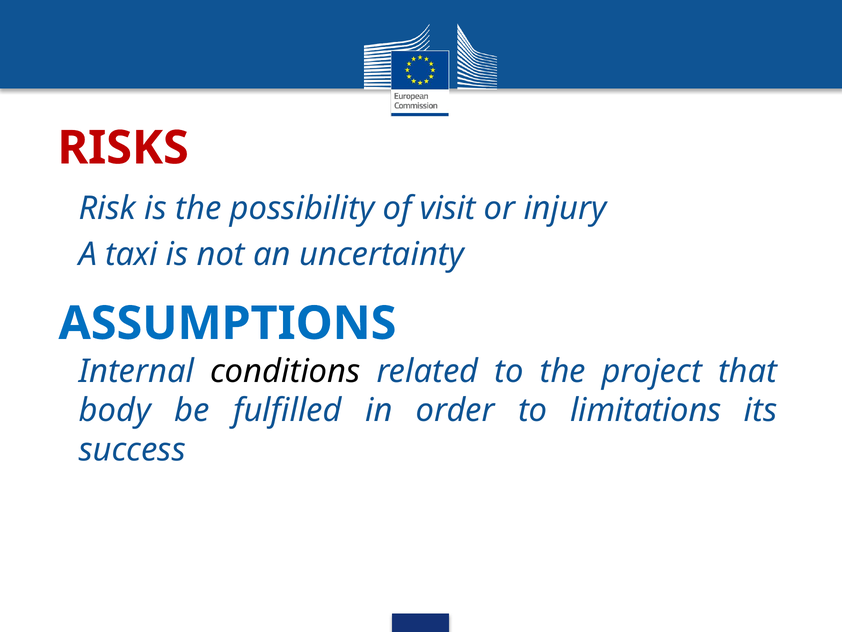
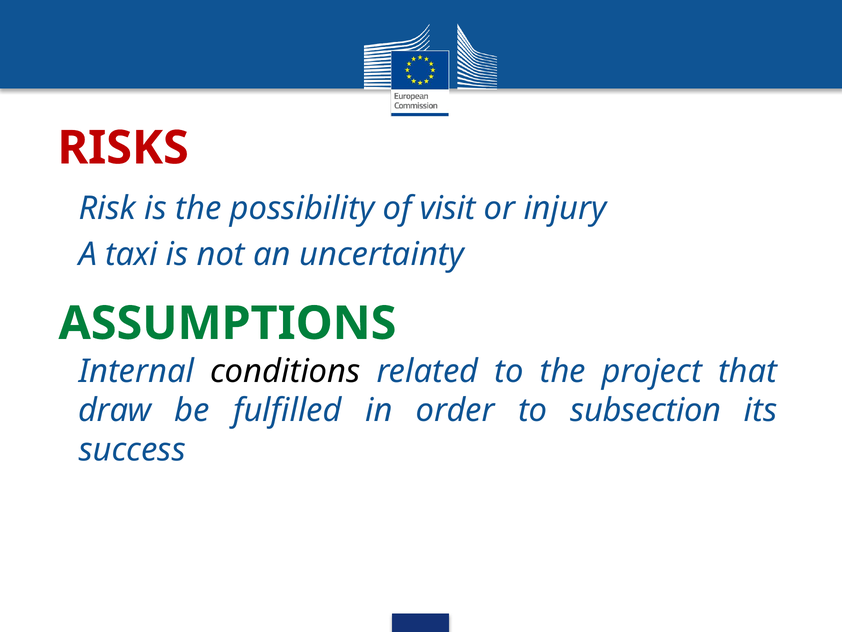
ASSUMPTIONS colour: blue -> green (227, 323)
body: body -> draw (115, 410)
limitations: limitations -> subsection (646, 410)
